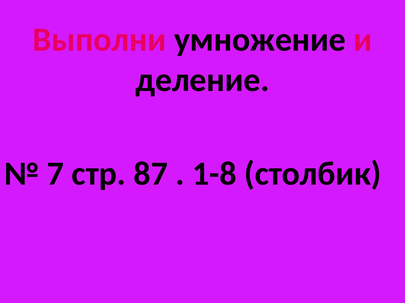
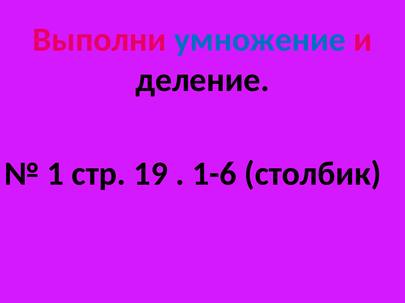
умножение colour: black -> blue (260, 40)
7: 7 -> 1 (55, 174)
87: 87 -> 19 (151, 174)
1-8: 1-8 -> 1-6 (214, 174)
